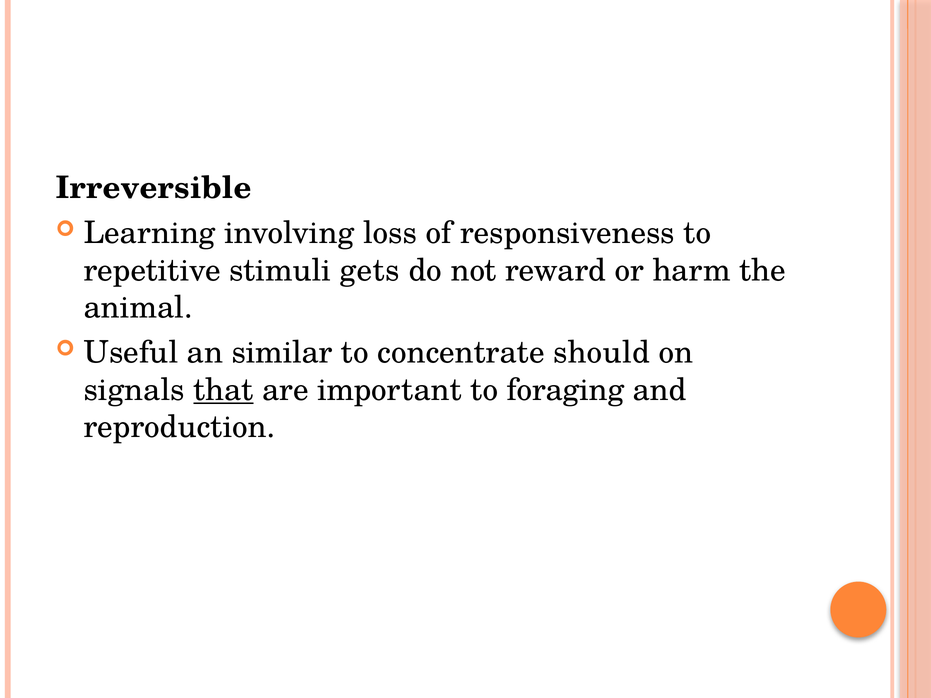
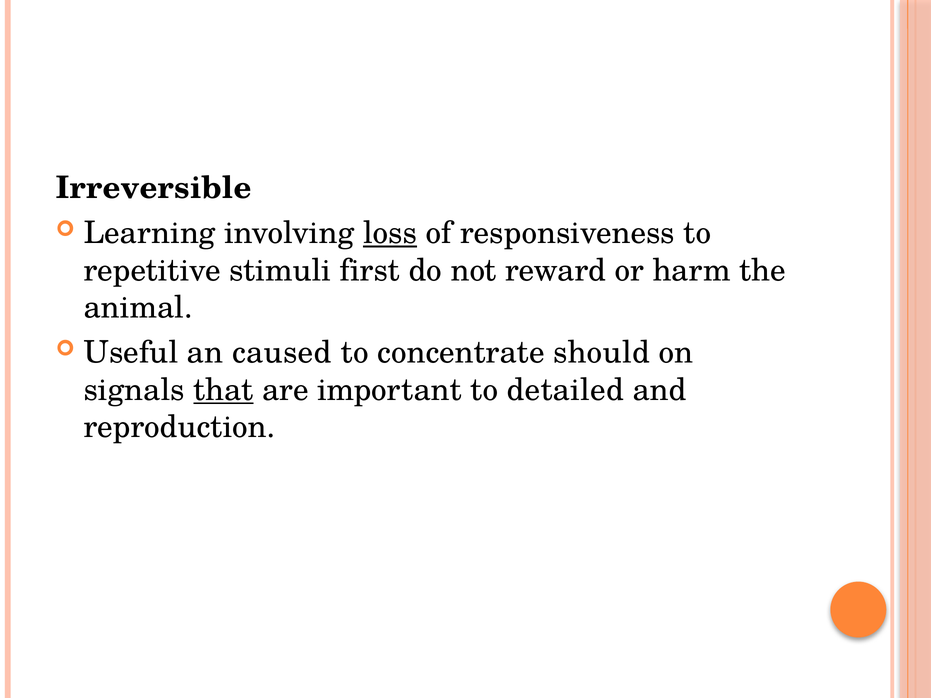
loss underline: none -> present (390, 233)
gets: gets -> first (370, 271)
similar: similar -> caused (282, 353)
foraging: foraging -> detailed (565, 390)
